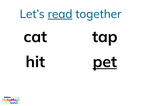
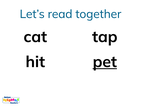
read underline: present -> none (60, 14)
